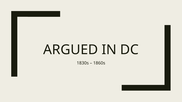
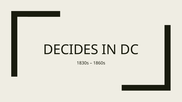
ARGUED: ARGUED -> DECIDES (71, 50)
